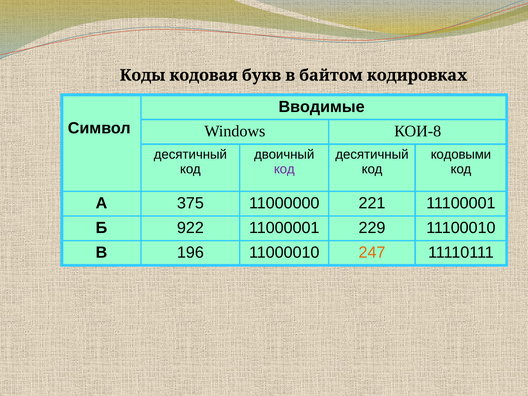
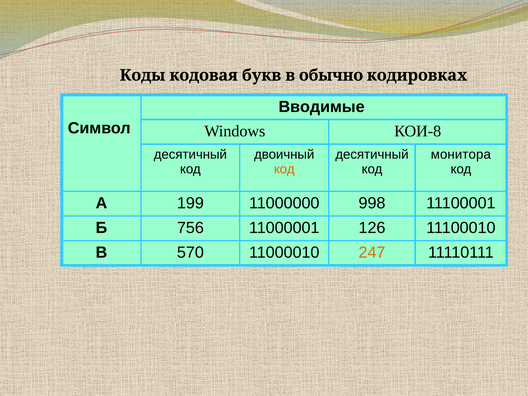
байтом: байтом -> обычно (331, 75)
кодовыми: кодовыми -> монитора (461, 154)
код colour: purple -> orange (284, 169)
375: 375 -> 199 (190, 203)
221: 221 -> 998 (372, 203)
922: 922 -> 756 (190, 228)
229: 229 -> 126 (372, 228)
196: 196 -> 570 (190, 253)
